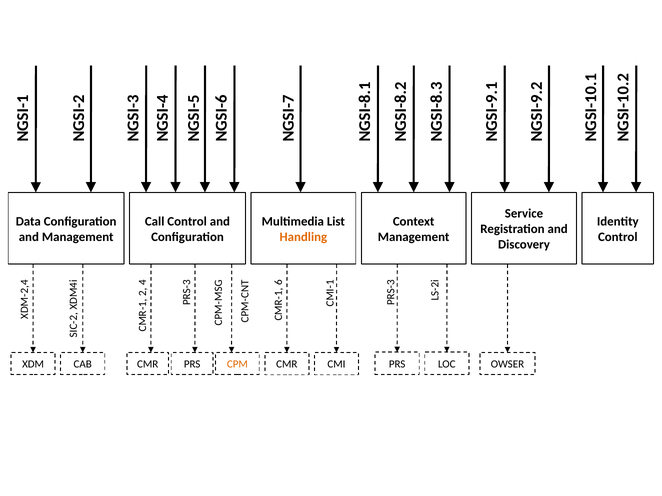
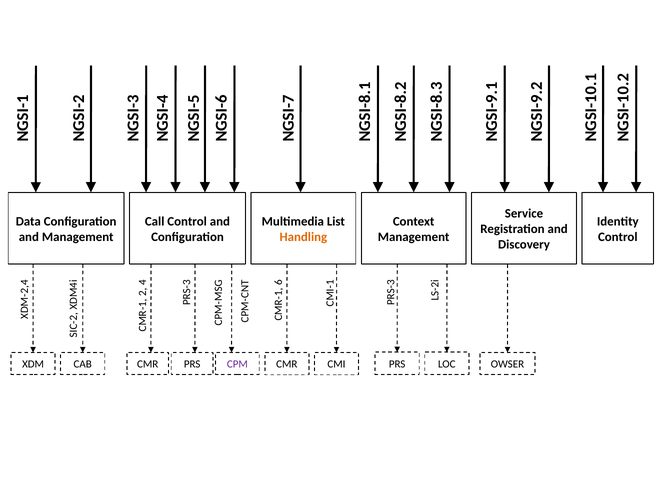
CPM colour: orange -> purple (237, 365)
